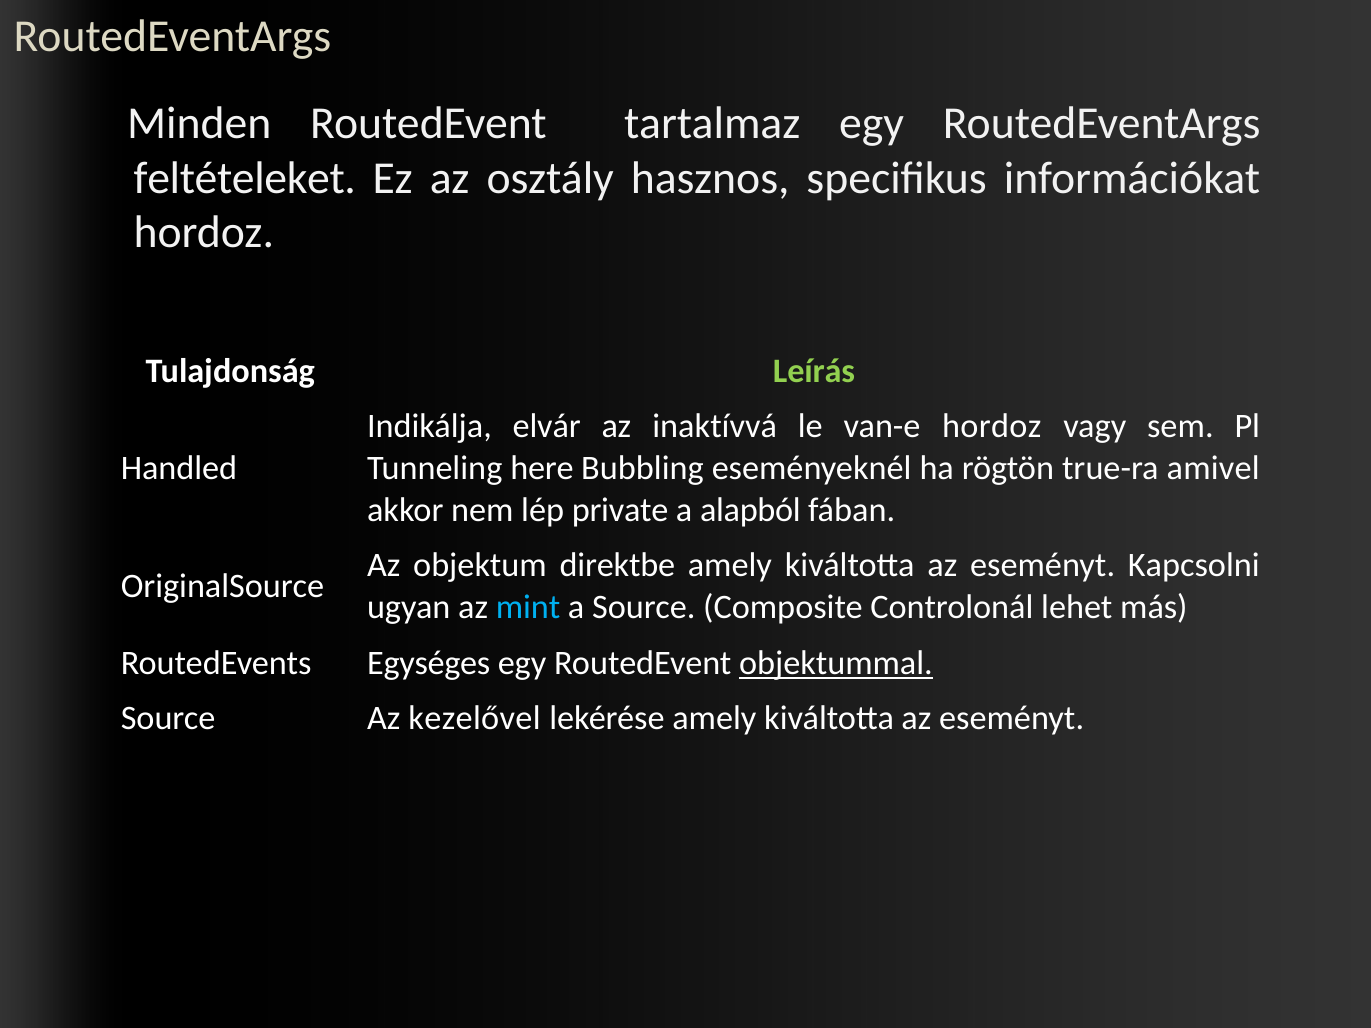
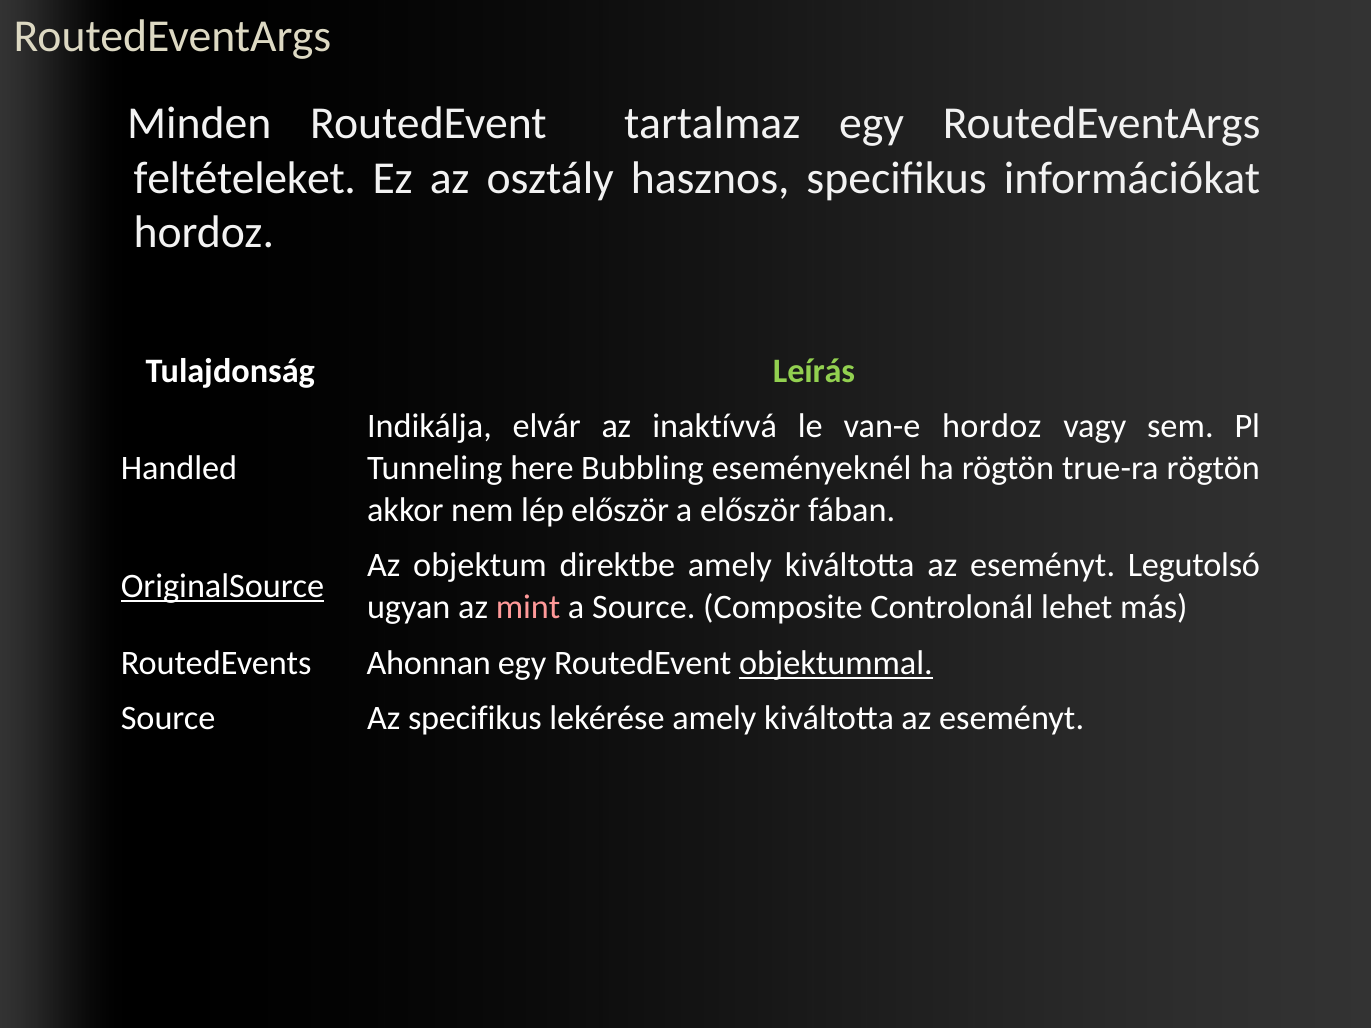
true-ra amivel: amivel -> rögtön (1213, 468)
lép private: private -> először (620, 510)
a alapból: alapból -> először (750, 510)
Kapcsolni: Kapcsolni -> Legutolsó (1194, 566)
OriginalSource underline: none -> present (222, 587)
mint colour: light blue -> pink (528, 608)
Egységes: Egységes -> Ahonnan (429, 663)
Az kezelővel: kezelővel -> specifikus (475, 719)
